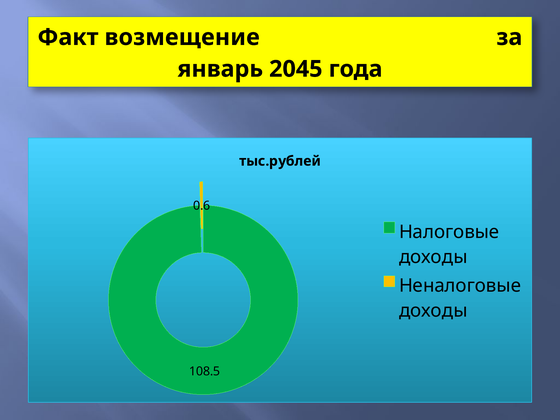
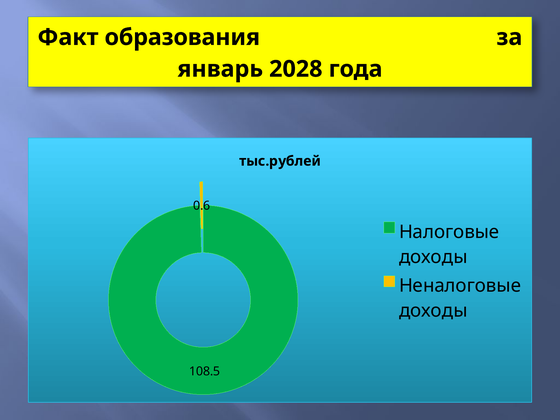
возмещение: возмещение -> образования (182, 37)
2045: 2045 -> 2028 (296, 69)
